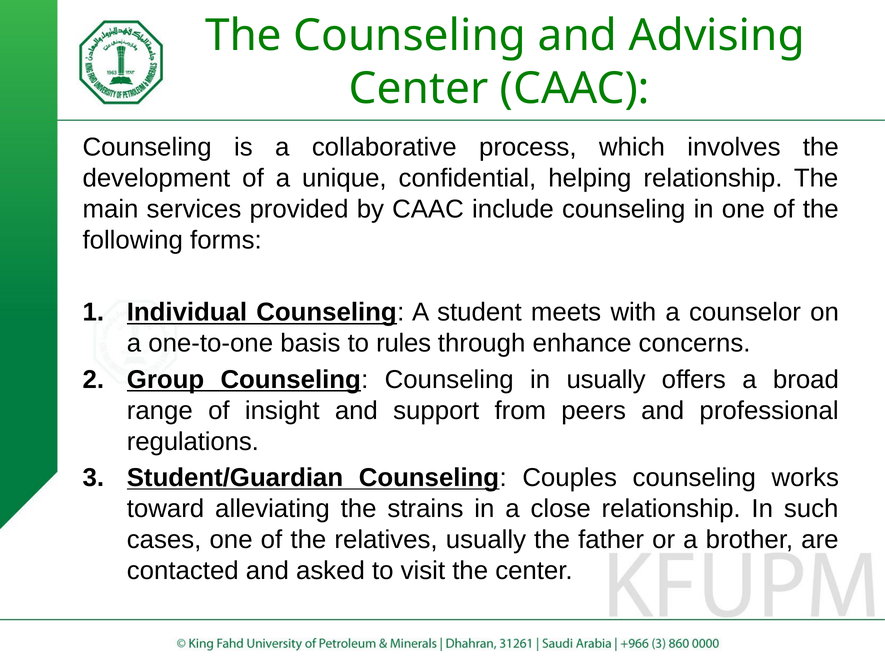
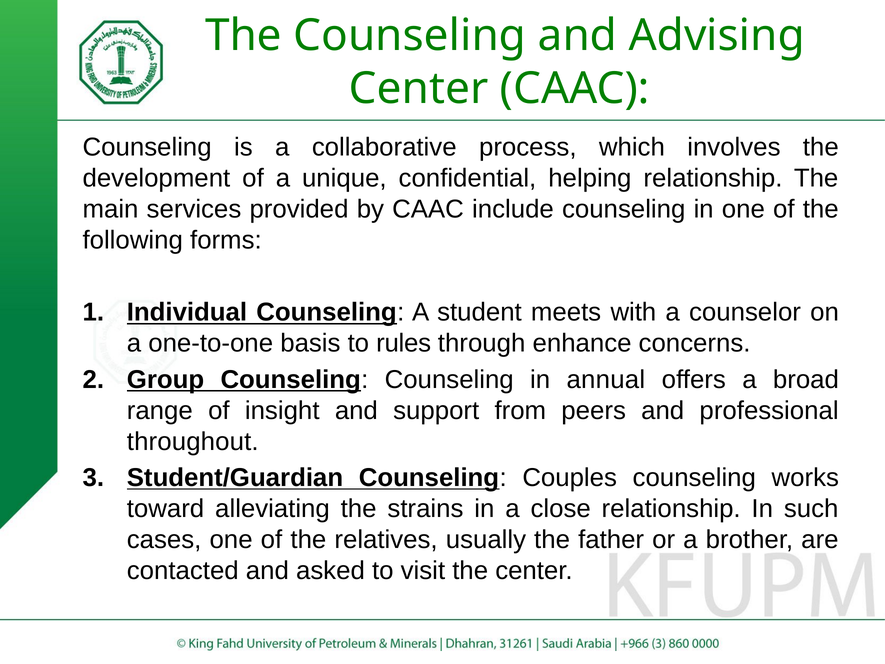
in usually: usually -> annual (606, 379)
regulations: regulations -> throughout (193, 441)
